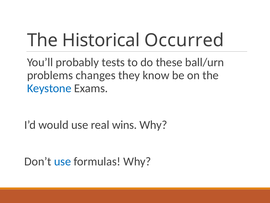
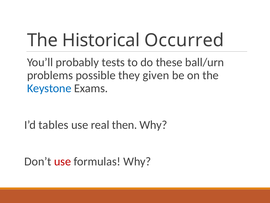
changes: changes -> possible (96, 75)
know: know -> given (156, 75)
would: would -> tables (53, 125)
wins: wins -> then (125, 125)
use colour: blue -> red (63, 161)
